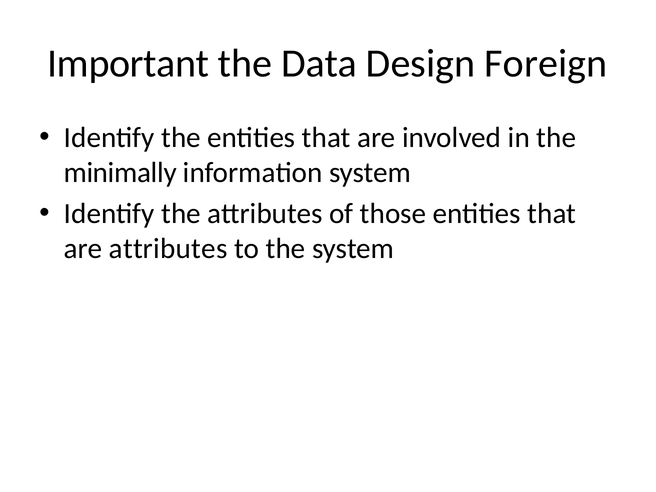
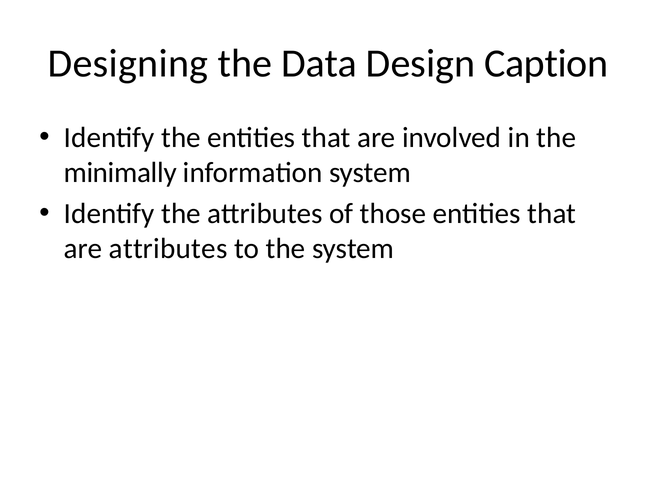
Important: Important -> Designing (128, 64)
Foreign: Foreign -> Caption (546, 64)
